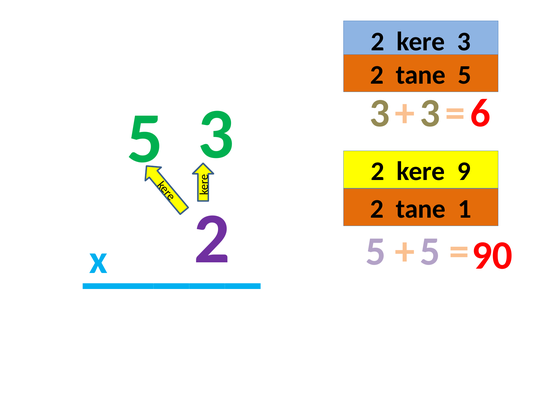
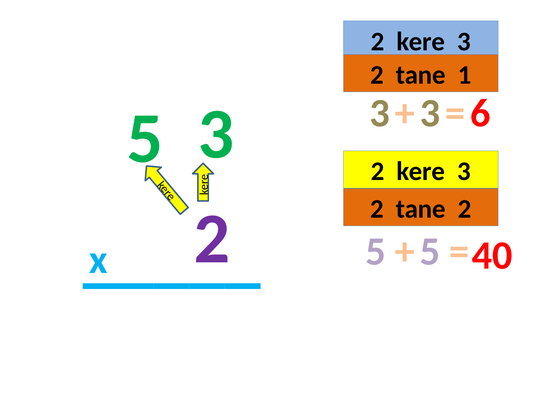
tane 5: 5 -> 1 (465, 75)
9: 9 -> 3 (464, 171)
tane 1: 1 -> 2 (465, 209)
90: 90 -> 40 (492, 256)
